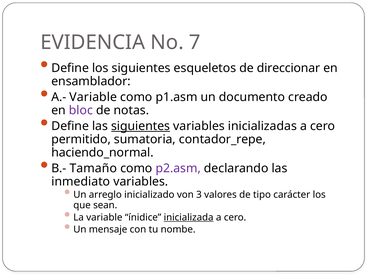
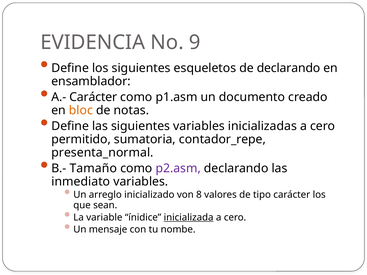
7: 7 -> 9 (195, 42)
de direccionar: direccionar -> declarando (289, 68)
A.- Variable: Variable -> Carácter (93, 97)
bloc colour: purple -> orange (81, 110)
siguientes underline: present -> none (141, 126)
haciendo_normal: haciendo_normal -> presenta_normal (102, 153)
3: 3 -> 8 (199, 195)
